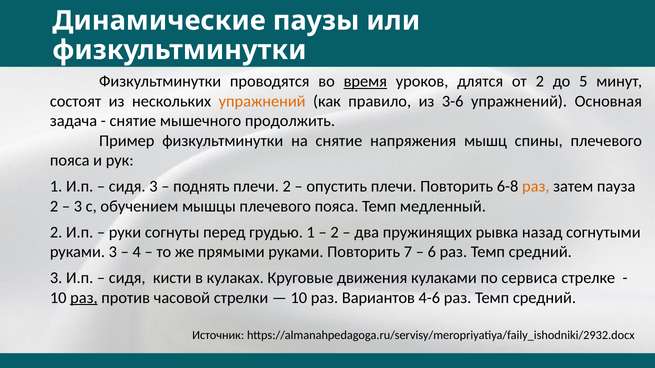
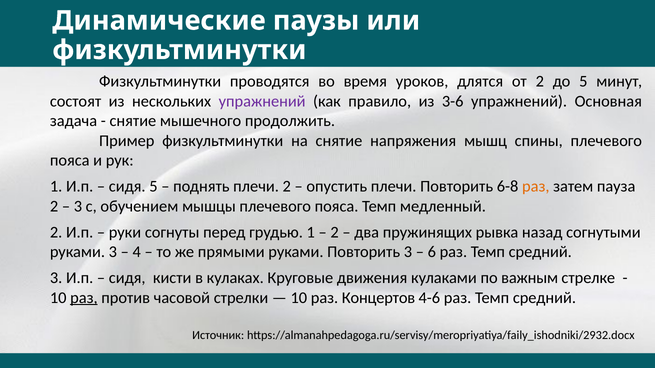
время underline: present -> none (365, 82)
упражнений colour: orange -> purple (262, 102)
сидя 3: 3 -> 5 (153, 187)
Повторить 7: 7 -> 3 (408, 252)
сервиса: сервиса -> важным (530, 278)
Вариантов: Вариантов -> Концертов (379, 298)
